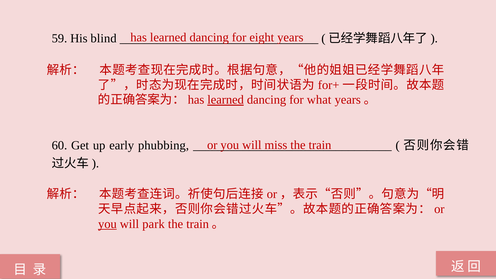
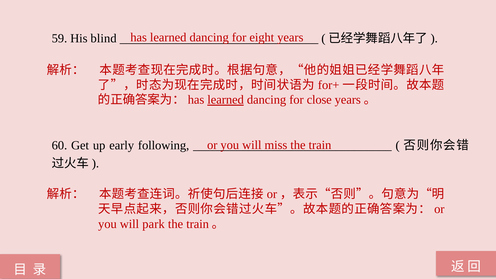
what: what -> close (319, 100)
phubbing: phubbing -> following (164, 145)
you underline: present -> none (107, 224)
